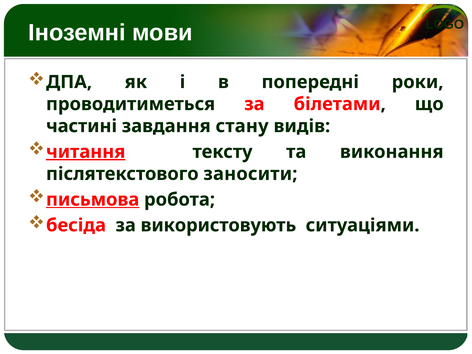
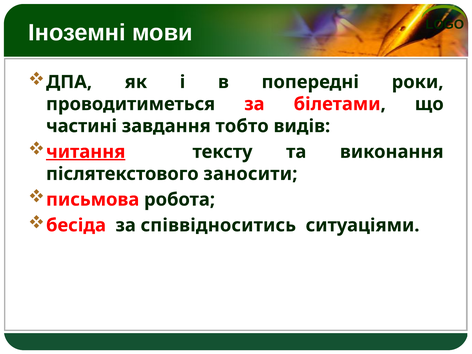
стану: стану -> тобто (242, 126)
письмова underline: present -> none (93, 200)
використовують: використовують -> співвідноситись (218, 225)
